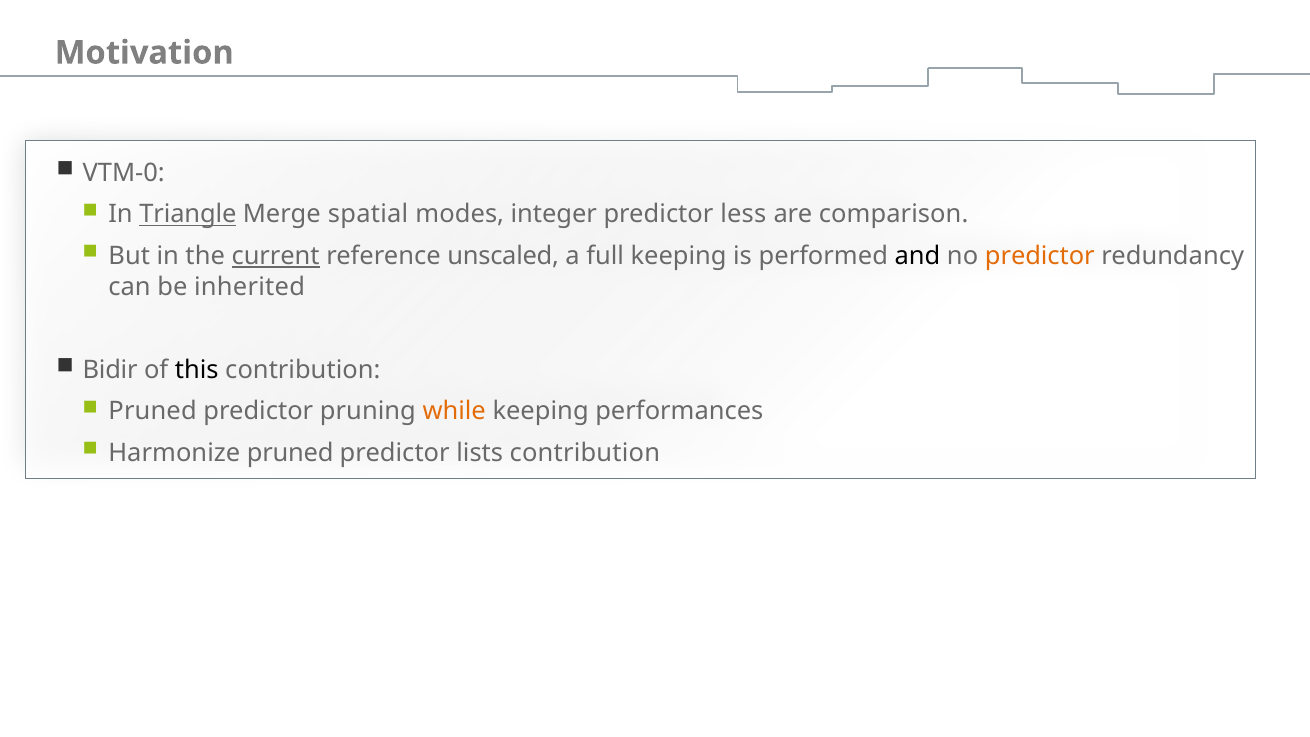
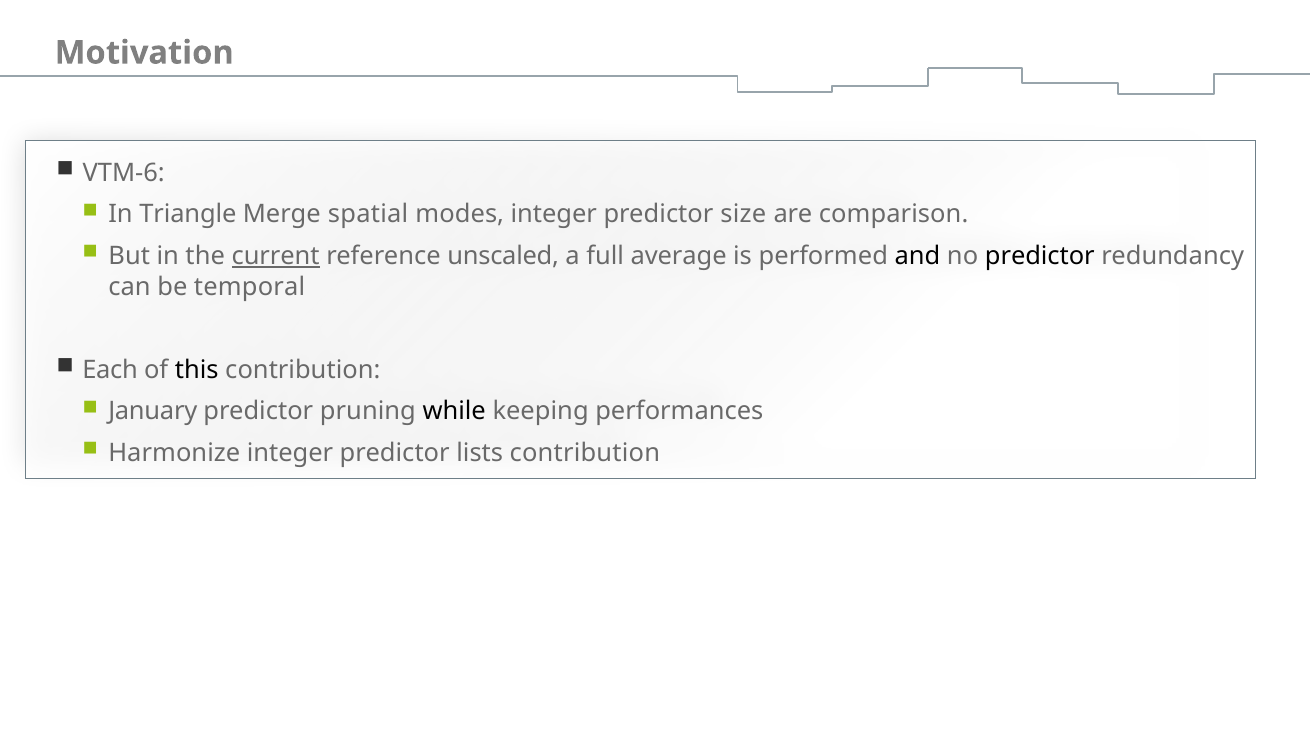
VTM-0: VTM-0 -> VTM-6 (124, 173)
Triangle underline: present -> none (188, 214)
less: less -> size (743, 214)
full keeping: keeping -> average (679, 256)
predictor colour: orange -> black (1040, 256)
inherited: inherited -> temporal (250, 287)
Bidir: Bidir -> Each (110, 370)
Pruned: Pruned -> January (153, 411)
while colour: orange -> black (454, 411)
Harmonize pruned: pruned -> integer (290, 453)
